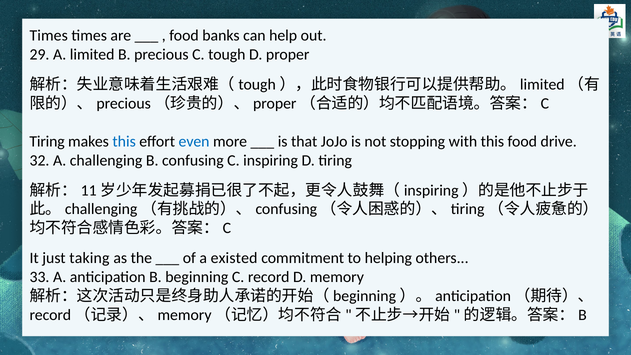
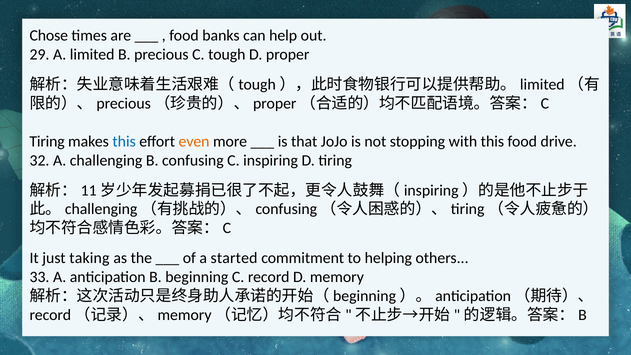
Times: Times -> Chose (49, 36)
even colour: blue -> orange (194, 141)
existed: existed -> started (234, 258)
